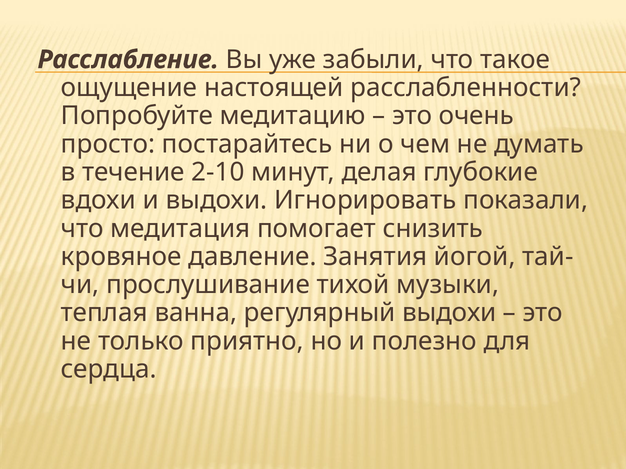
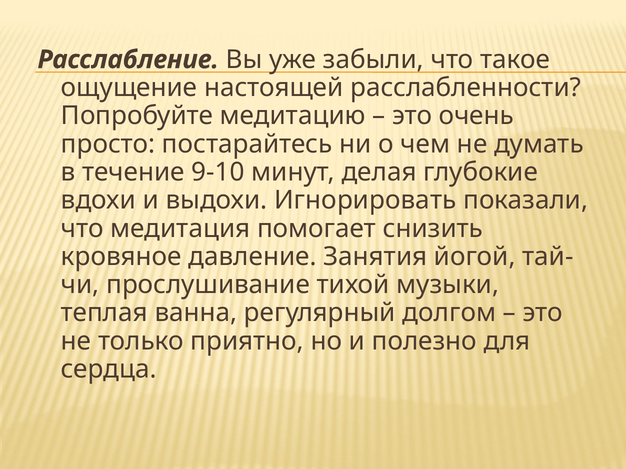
2-10: 2-10 -> 9-10 (218, 172)
регулярный выдохи: выдохи -> долгом (449, 313)
